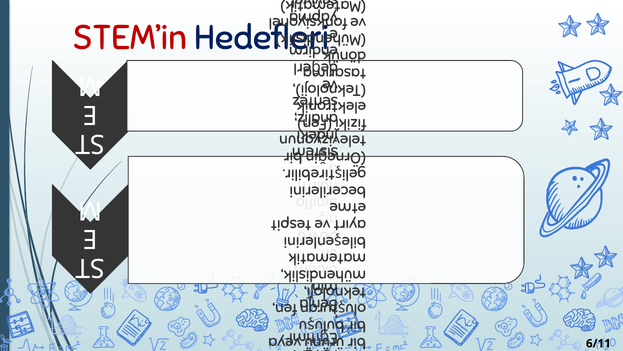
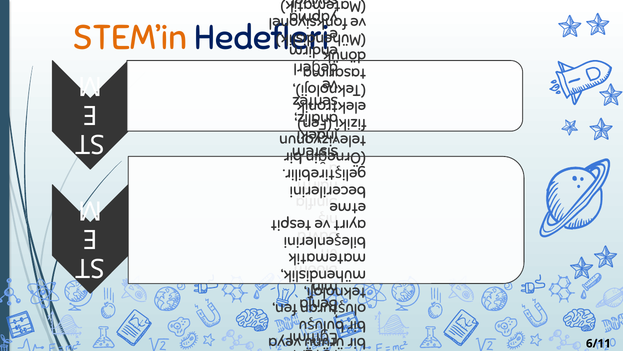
STEM’in colour: red -> orange (130, 38)
